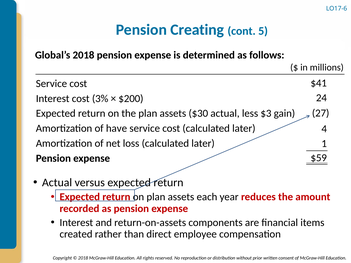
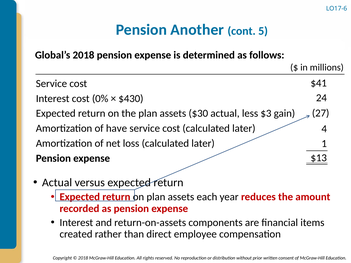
Creating: Creating -> Another (197, 30)
3%: 3% -> 0% (100, 99)
$200: $200 -> $430 (131, 99)
$59: $59 -> $13 (319, 158)
